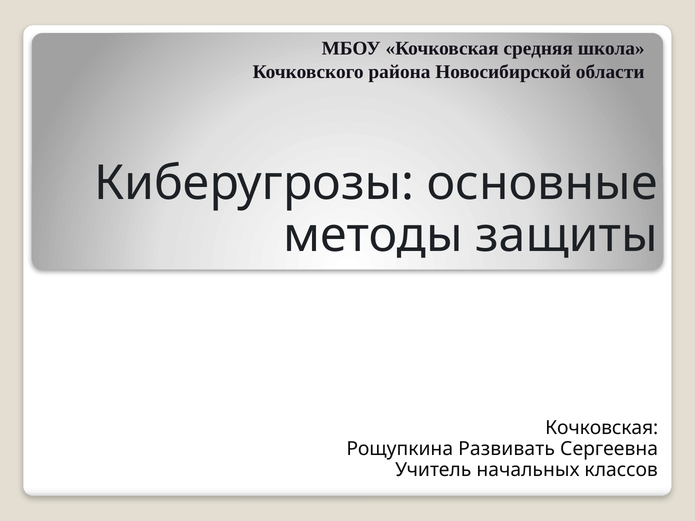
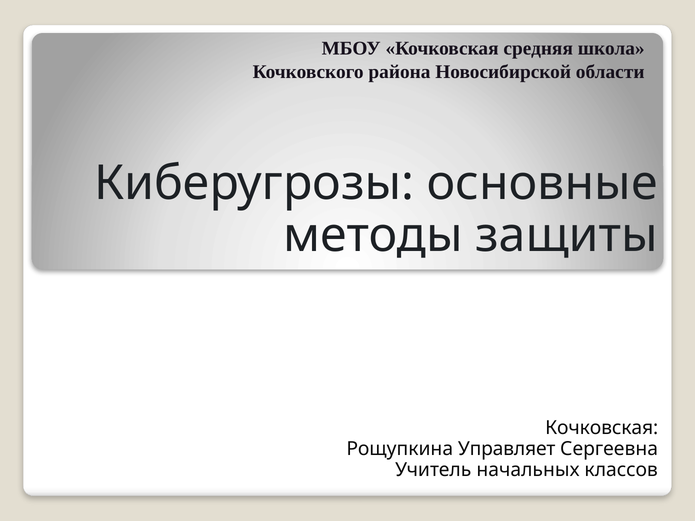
Развивать: Развивать -> Управляет (507, 449)
